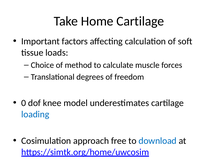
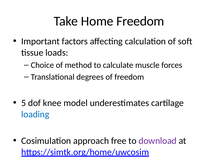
Home Cartilage: Cartilage -> Freedom (140, 21)
0: 0 -> 5 (24, 103)
download colour: blue -> purple (158, 140)
